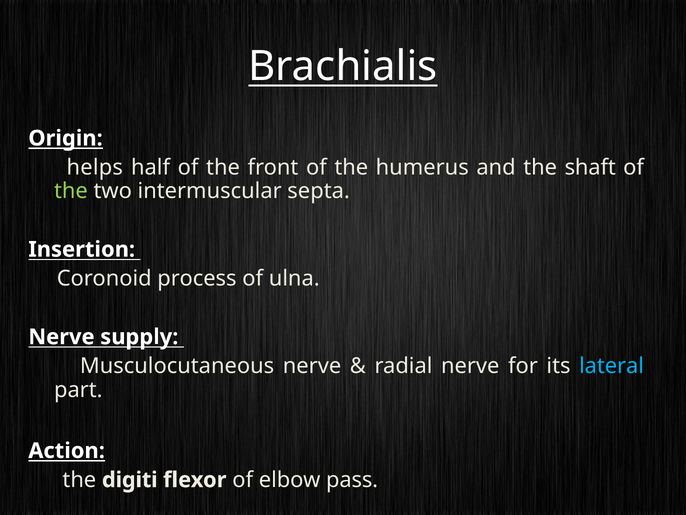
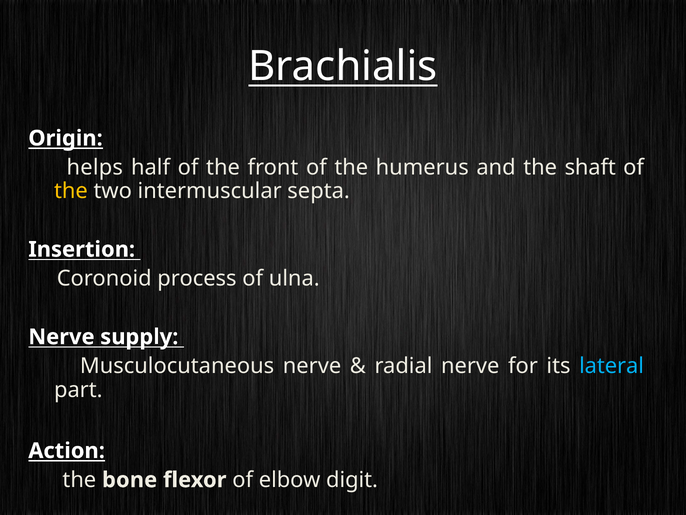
the colour: light green -> yellow (71, 191)
digiti: digiti -> bone (130, 480)
pass: pass -> digit (352, 480)
